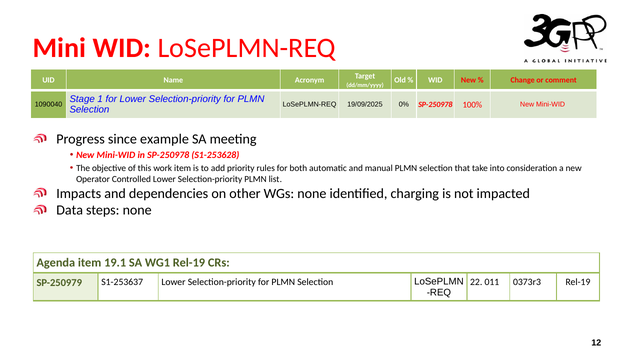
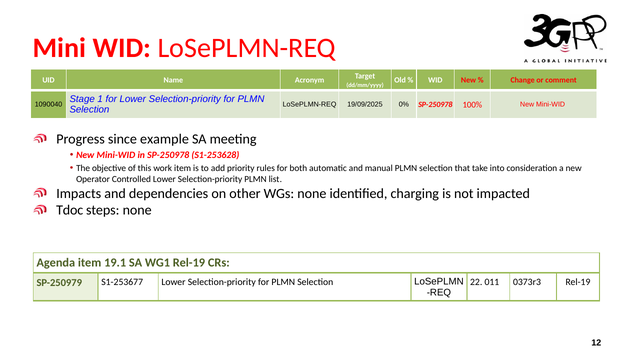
Data: Data -> Tdoc (70, 210)
S1-253637: S1-253637 -> S1-253677 (122, 282)
